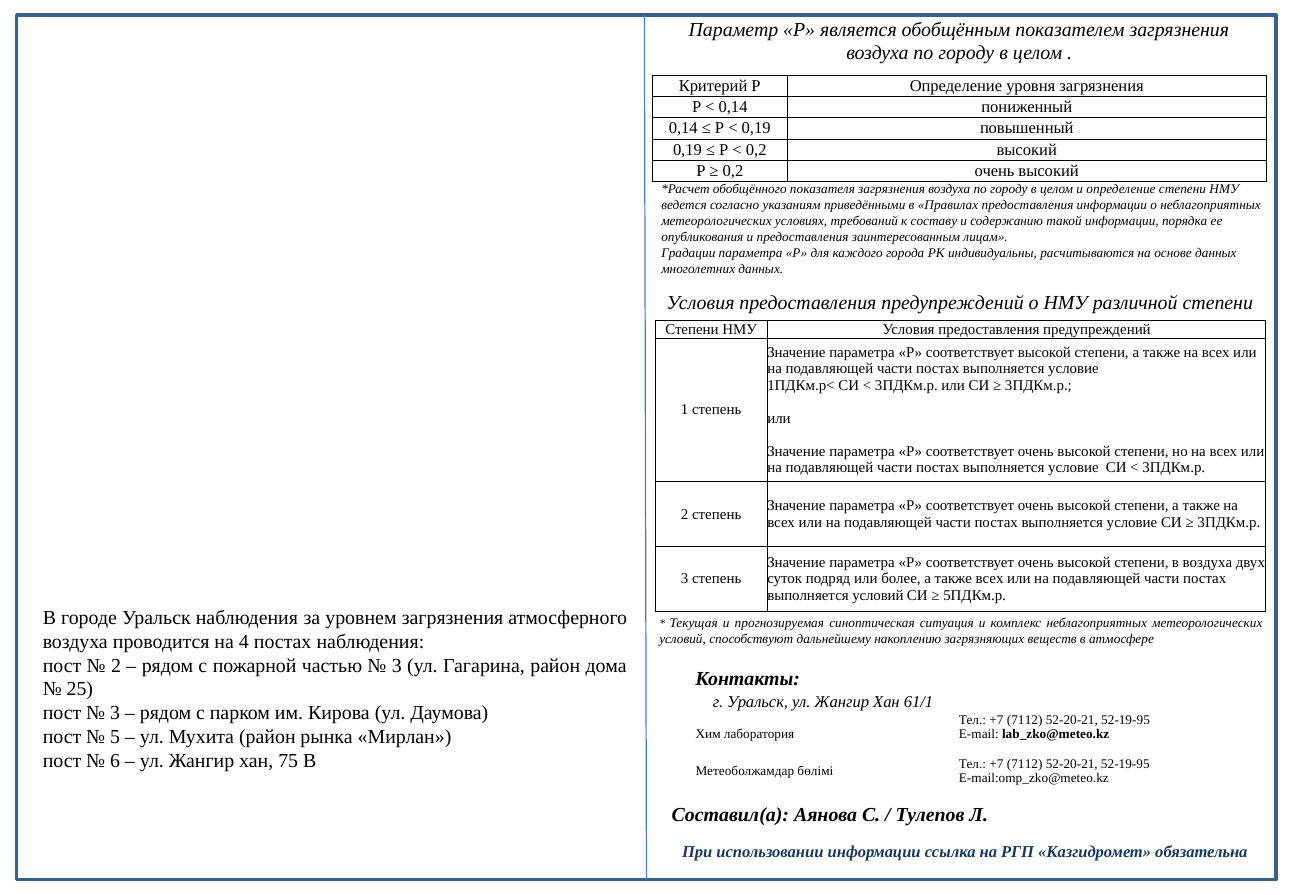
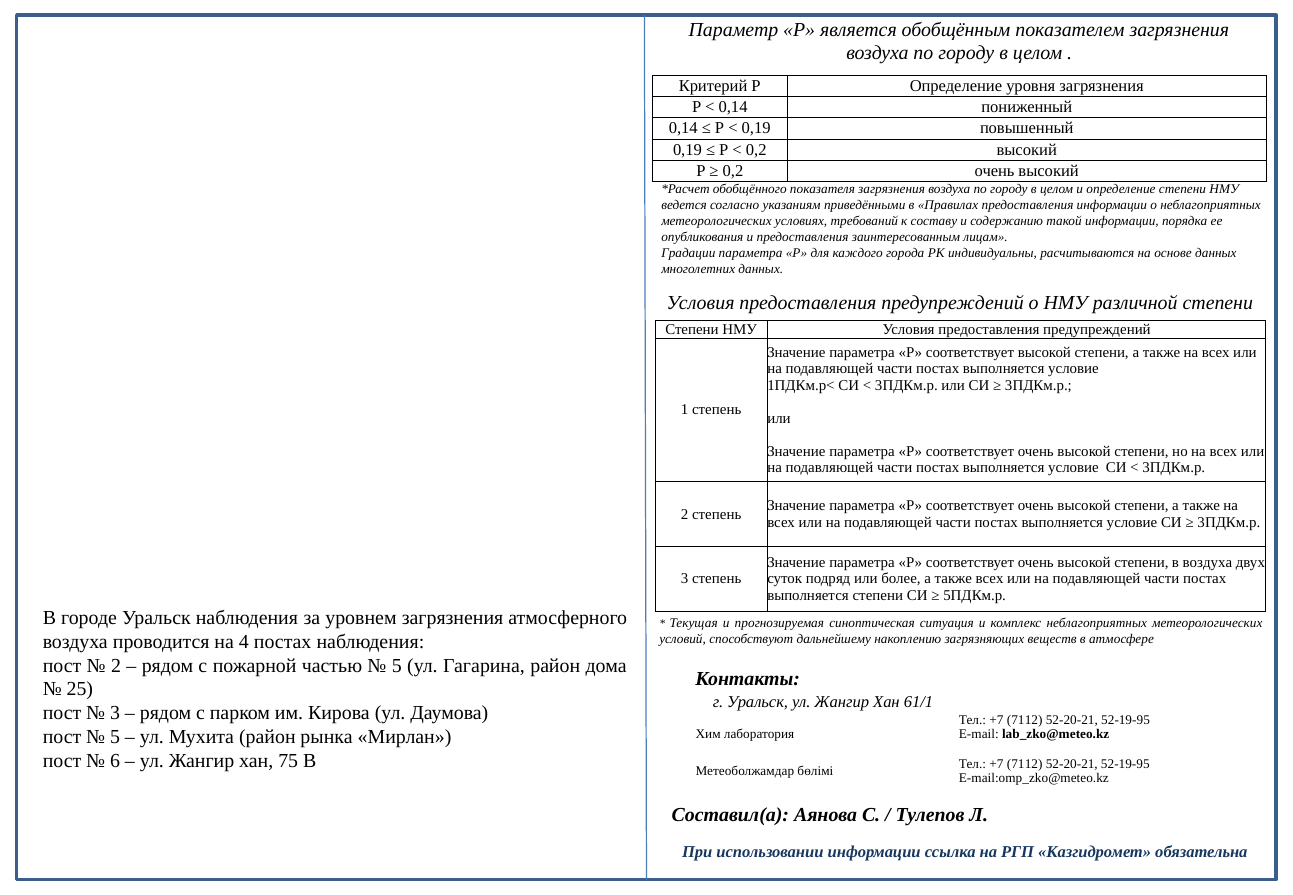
выполняется условий: условий -> степени (878, 595)
3: 3 -> 5 (397, 666)
